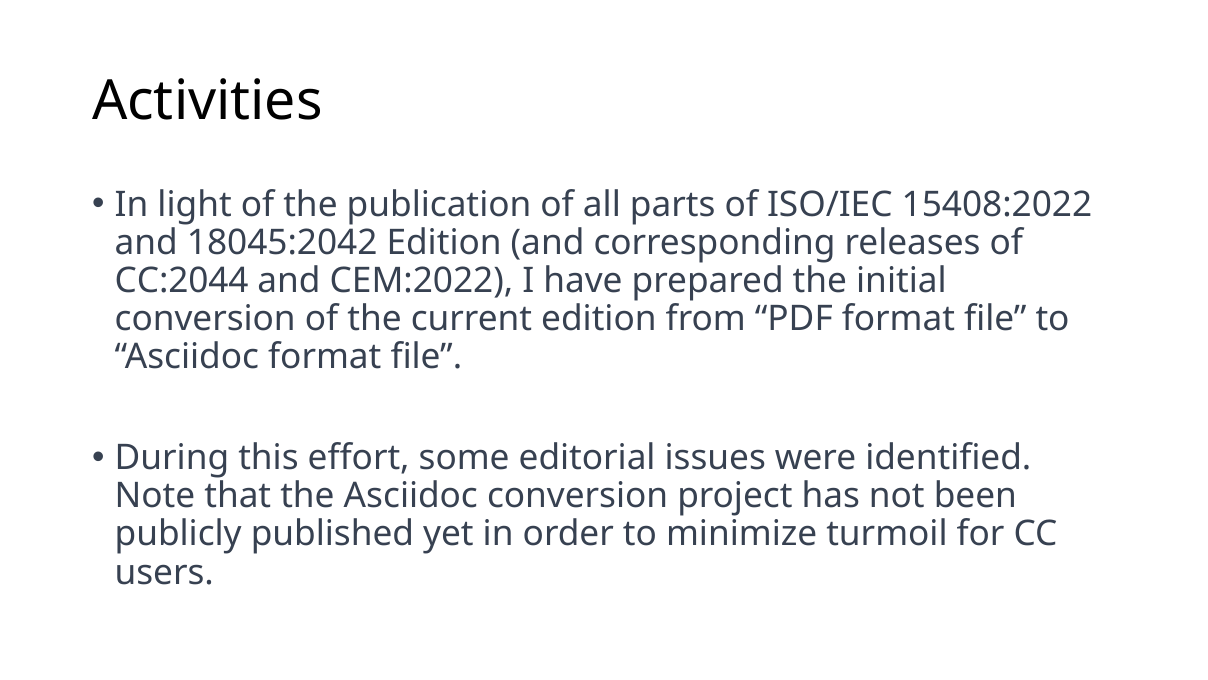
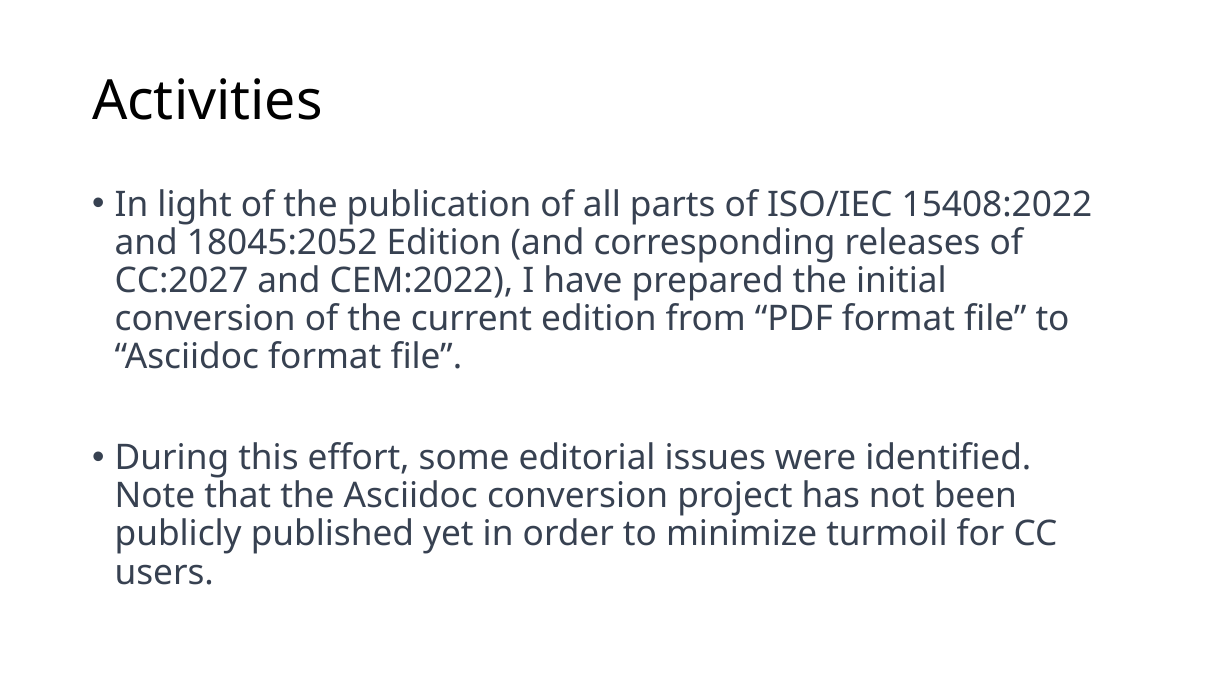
18045:2042: 18045:2042 -> 18045:2052 (282, 242)
CC:2044: CC:2044 -> CC:2027 (182, 280)
